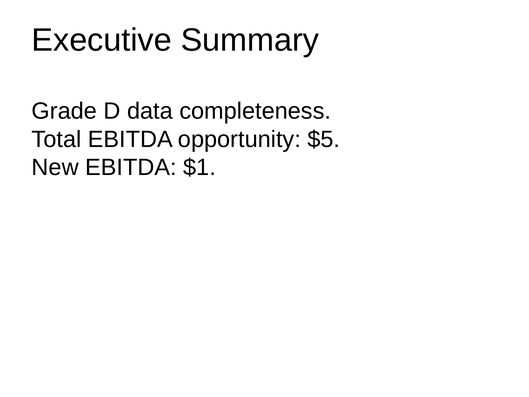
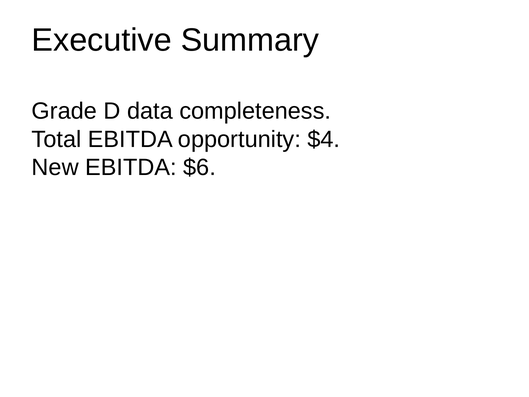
$5: $5 -> $4 (324, 139)
$1: $1 -> $6 (200, 167)
